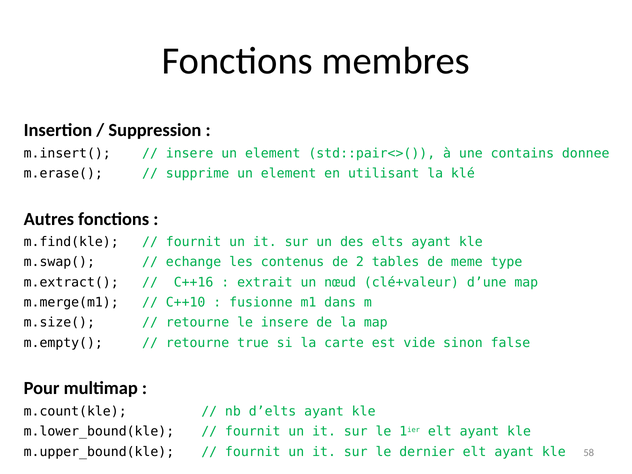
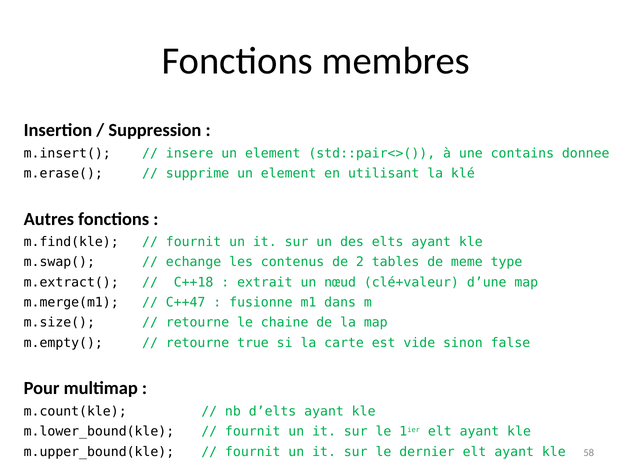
C++16: C++16 -> C++18 (194, 282)
C++10: C++10 -> C++47 (186, 302)
le insere: insere -> chaine (285, 323)
